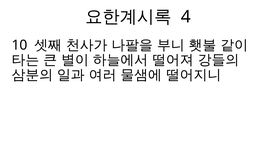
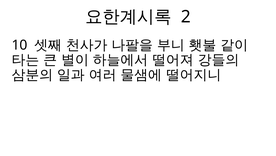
4: 4 -> 2 (186, 17)
